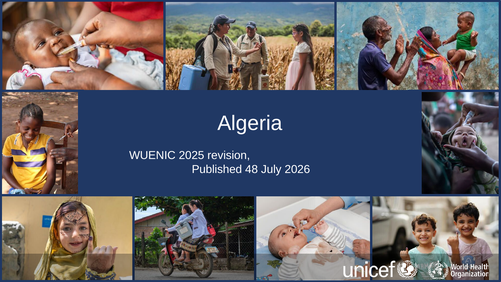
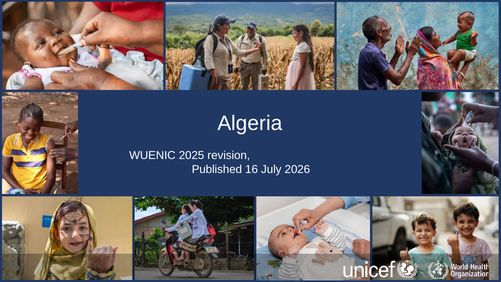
48: 48 -> 16 (252, 169)
